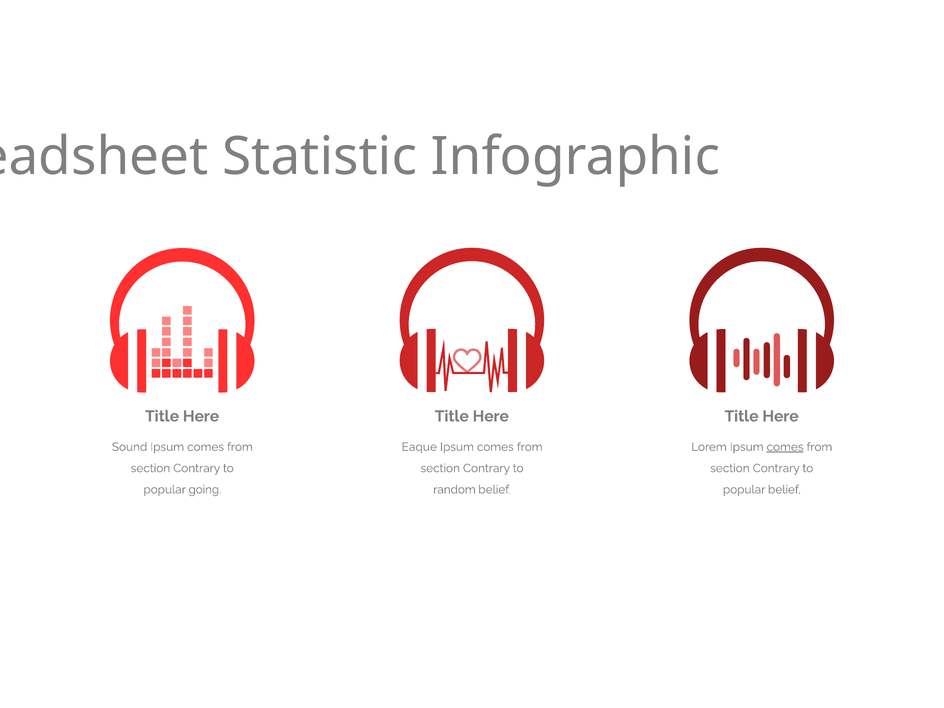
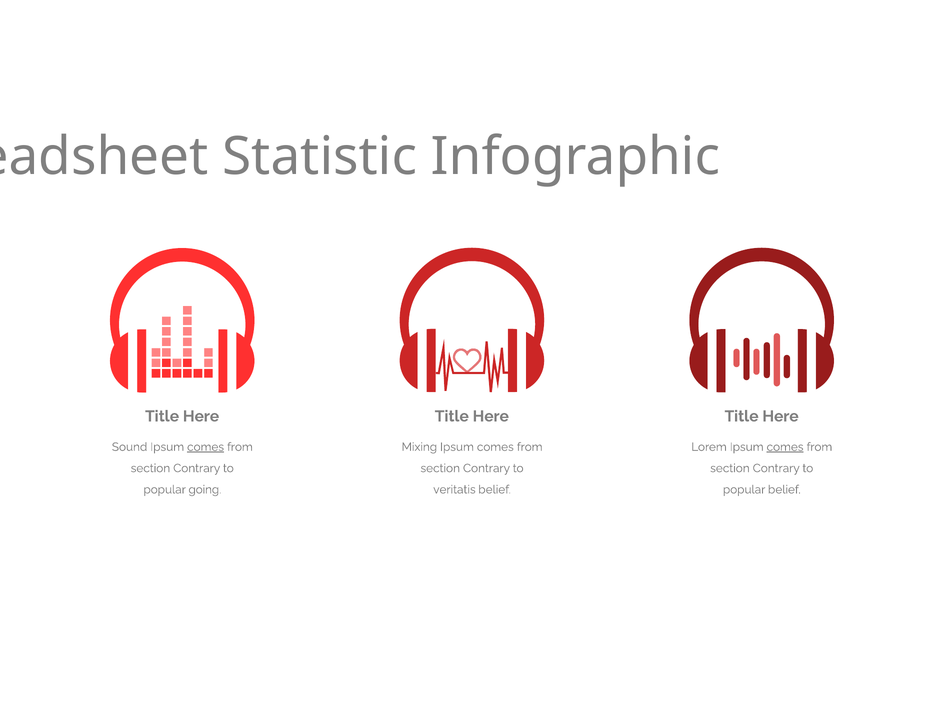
comes underline: none -> present (206, 447)
Eaque: Eaque -> Mixing (419, 447)
random: random -> veritatis (454, 490)
